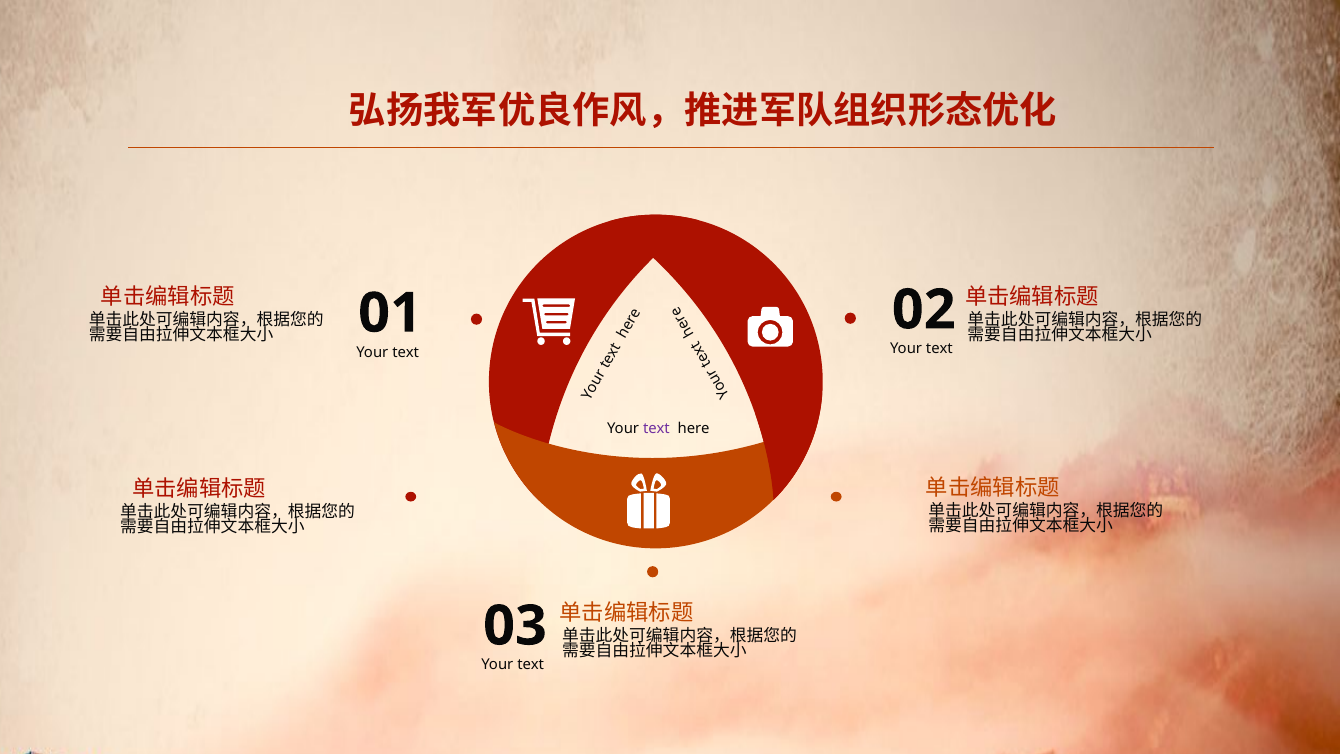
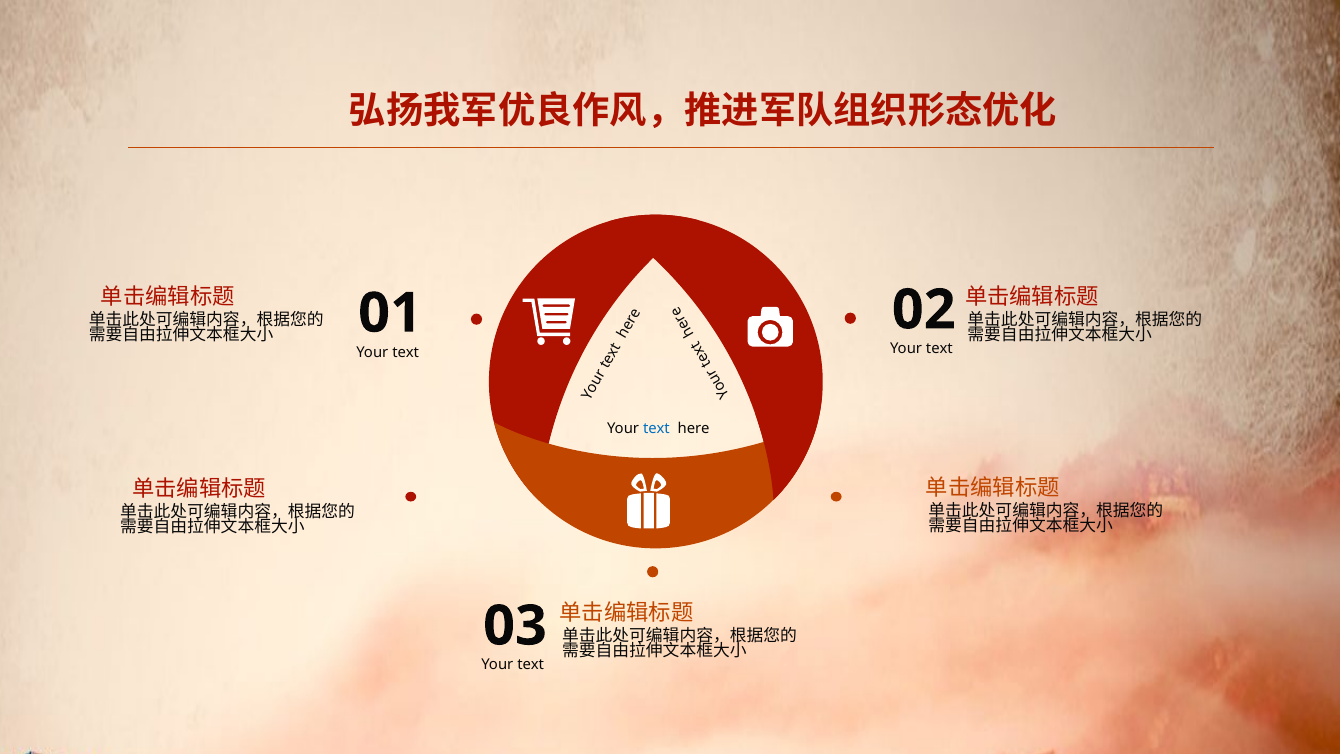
text colour: purple -> blue (656, 428)
